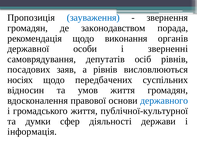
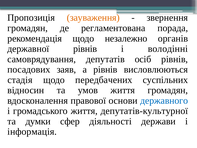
зауваження colour: blue -> orange (93, 18)
законодавством: законодавством -> регламентована (113, 28)
виконання: виконання -> незалежно (126, 38)
державної особи: особи -> рівнів (85, 49)
зверненні: зверненні -> володінні (168, 49)
носіях: носіях -> стадія (20, 80)
публічної-культурної: публічної-культурної -> депутатів-культурної (144, 111)
